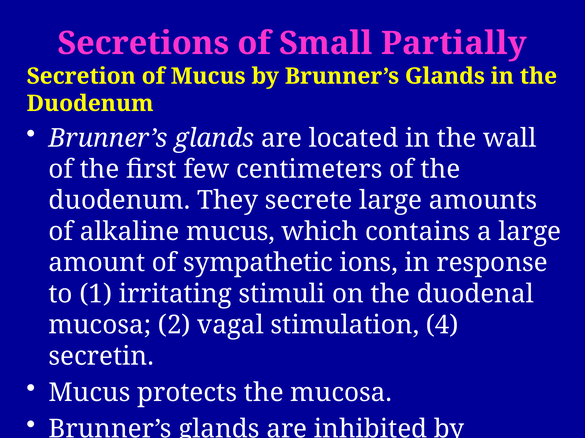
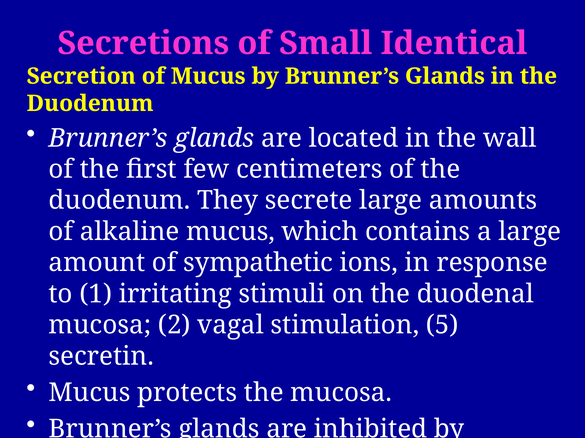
Partially: Partially -> Identical (454, 43)
4: 4 -> 5 (442, 326)
